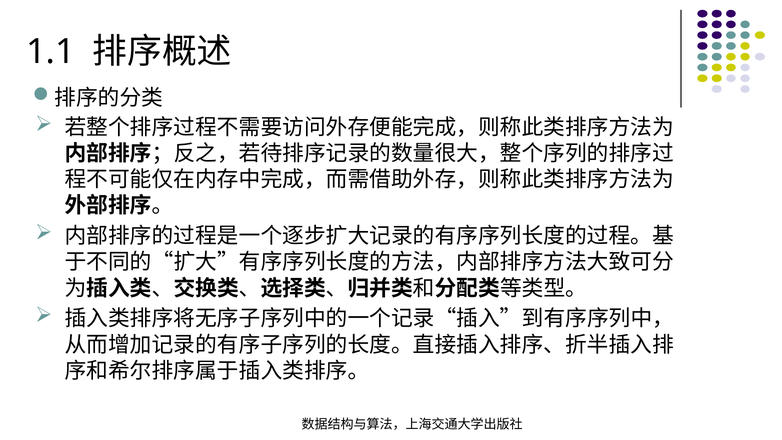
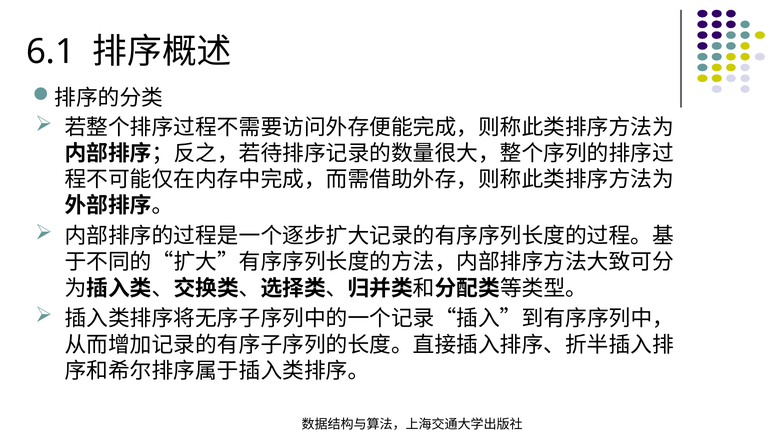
1.1: 1.1 -> 6.1 (51, 52)
